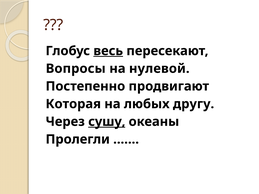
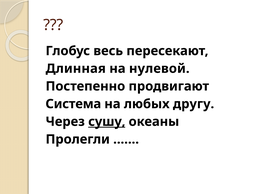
весь underline: present -> none (108, 51)
Вопросы: Вопросы -> Длинная (76, 69)
Которая: Которая -> Система (73, 104)
